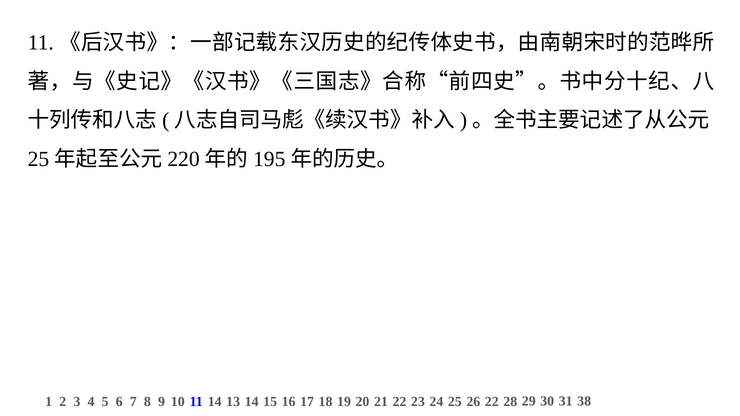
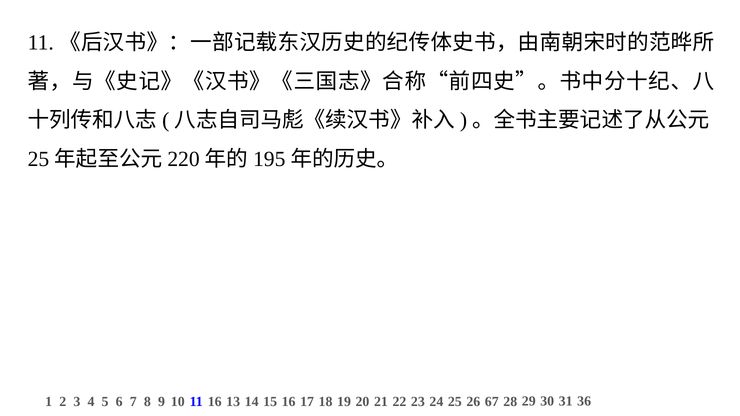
11 14: 14 -> 16 (215, 402)
26 22: 22 -> 67 (492, 402)
38: 38 -> 36 (584, 401)
